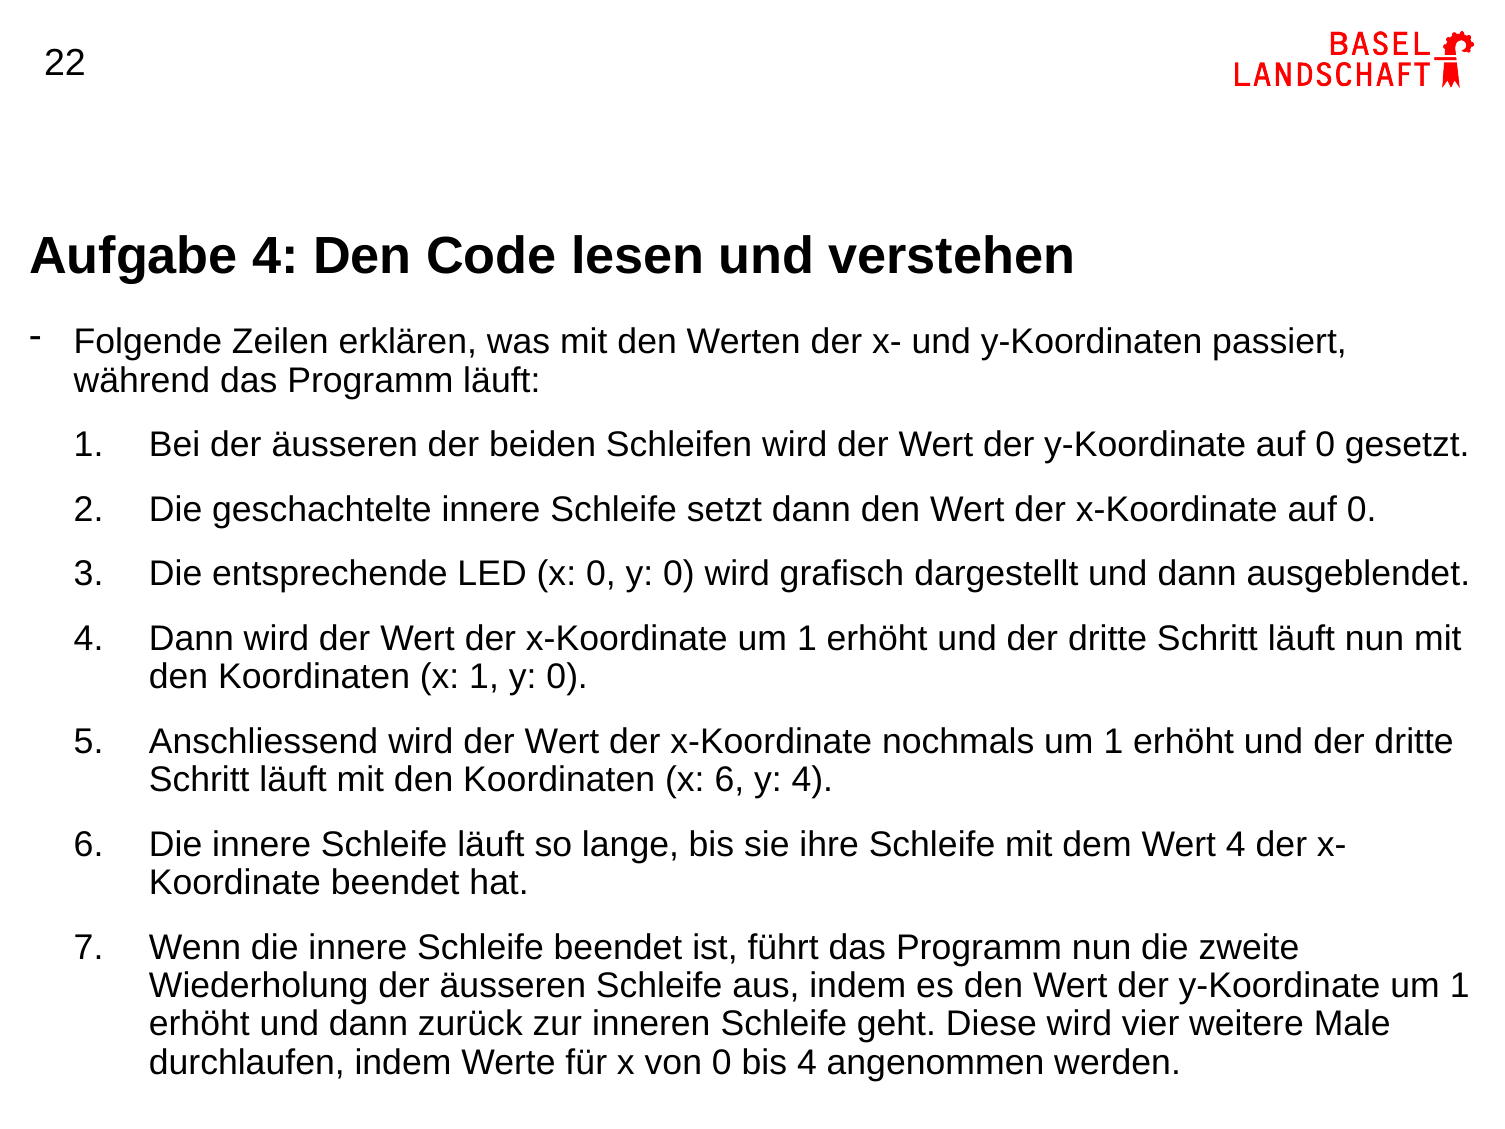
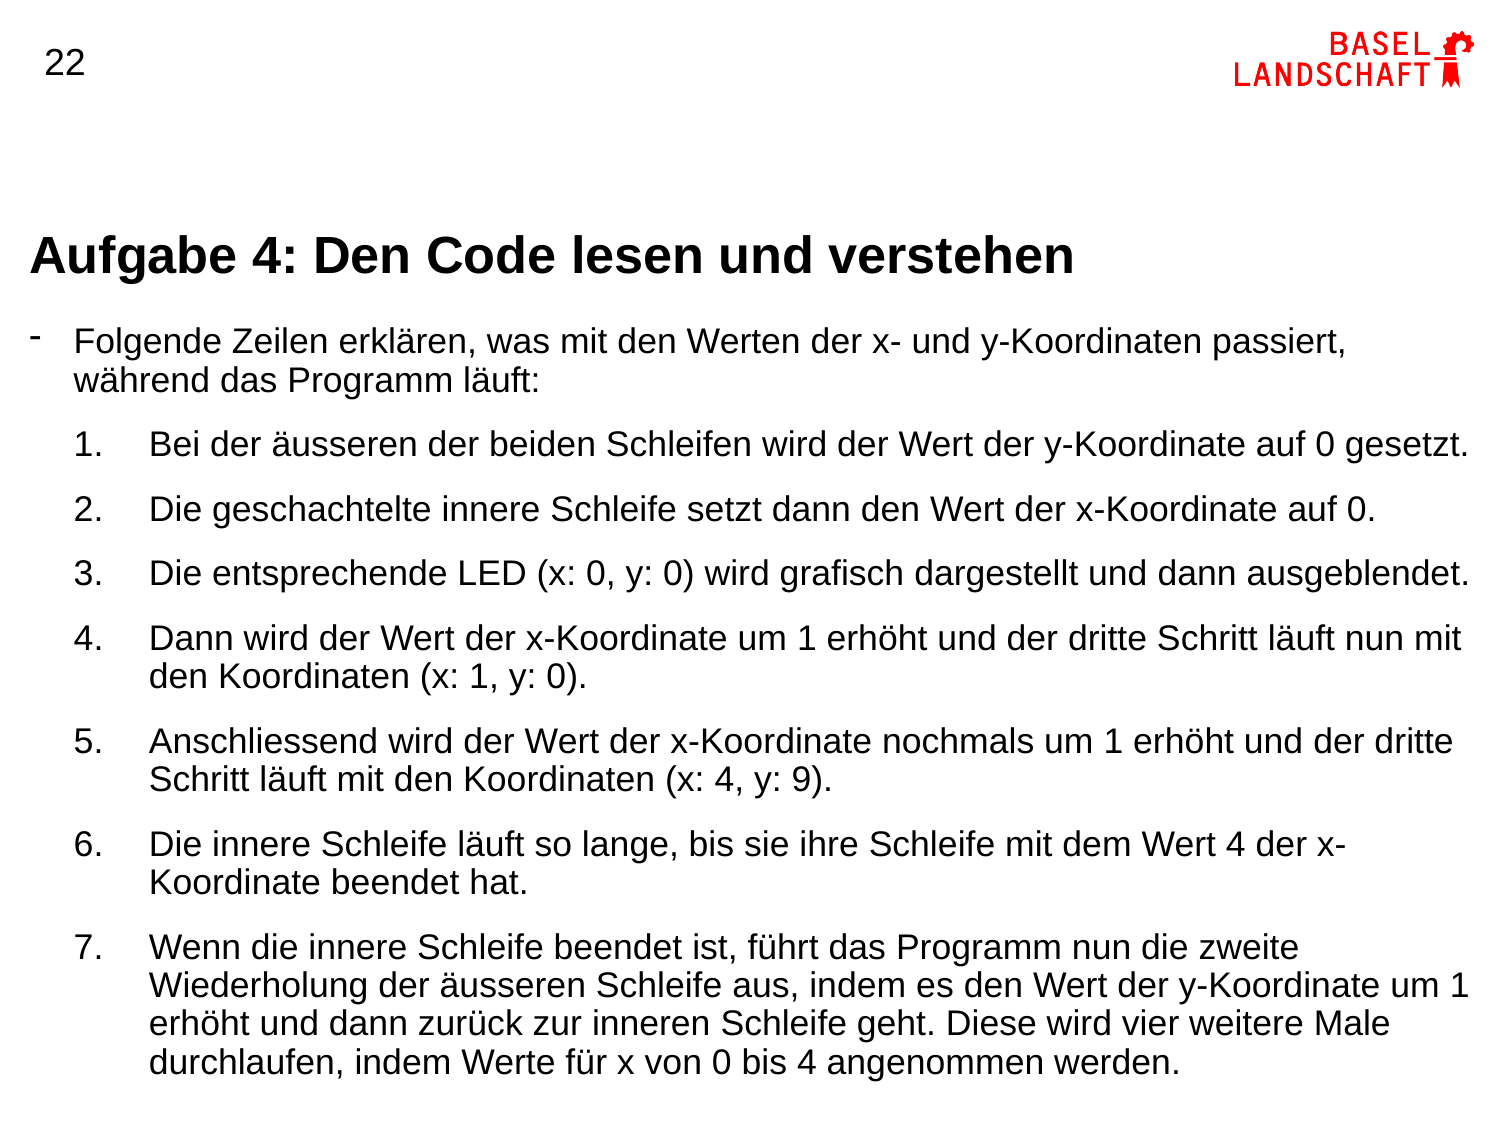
x 6: 6 -> 4 (729, 780)
y 4: 4 -> 9 (812, 780)
